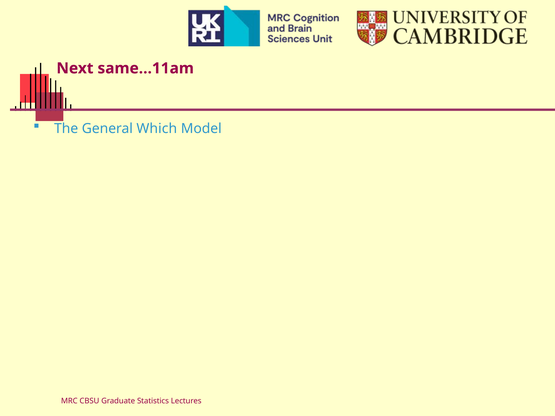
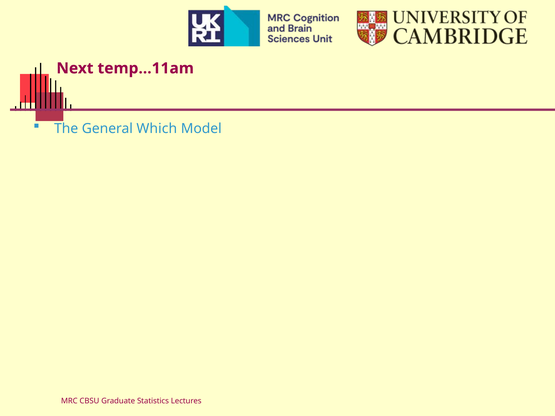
same…11am: same…11am -> temp…11am (146, 68)
